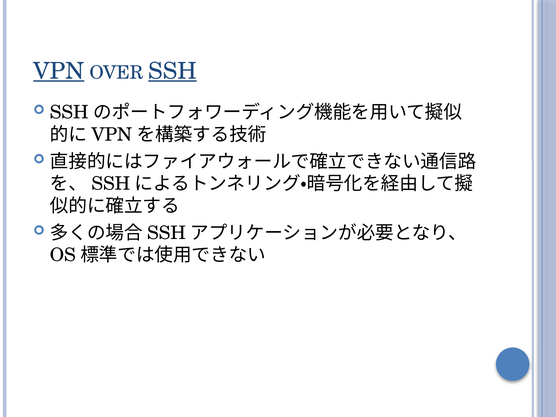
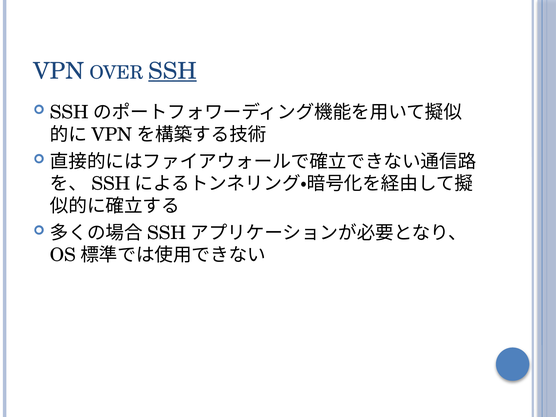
VPN underline: present -> none (59, 71)
